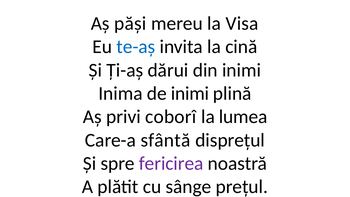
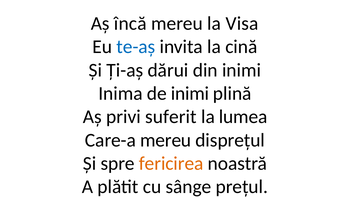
păși: păși -> încă (130, 23)
coborî: coborî -> suferit (171, 117)
Care-a sfântă: sfântă -> mereu (166, 140)
fericirea colour: purple -> orange (171, 163)
